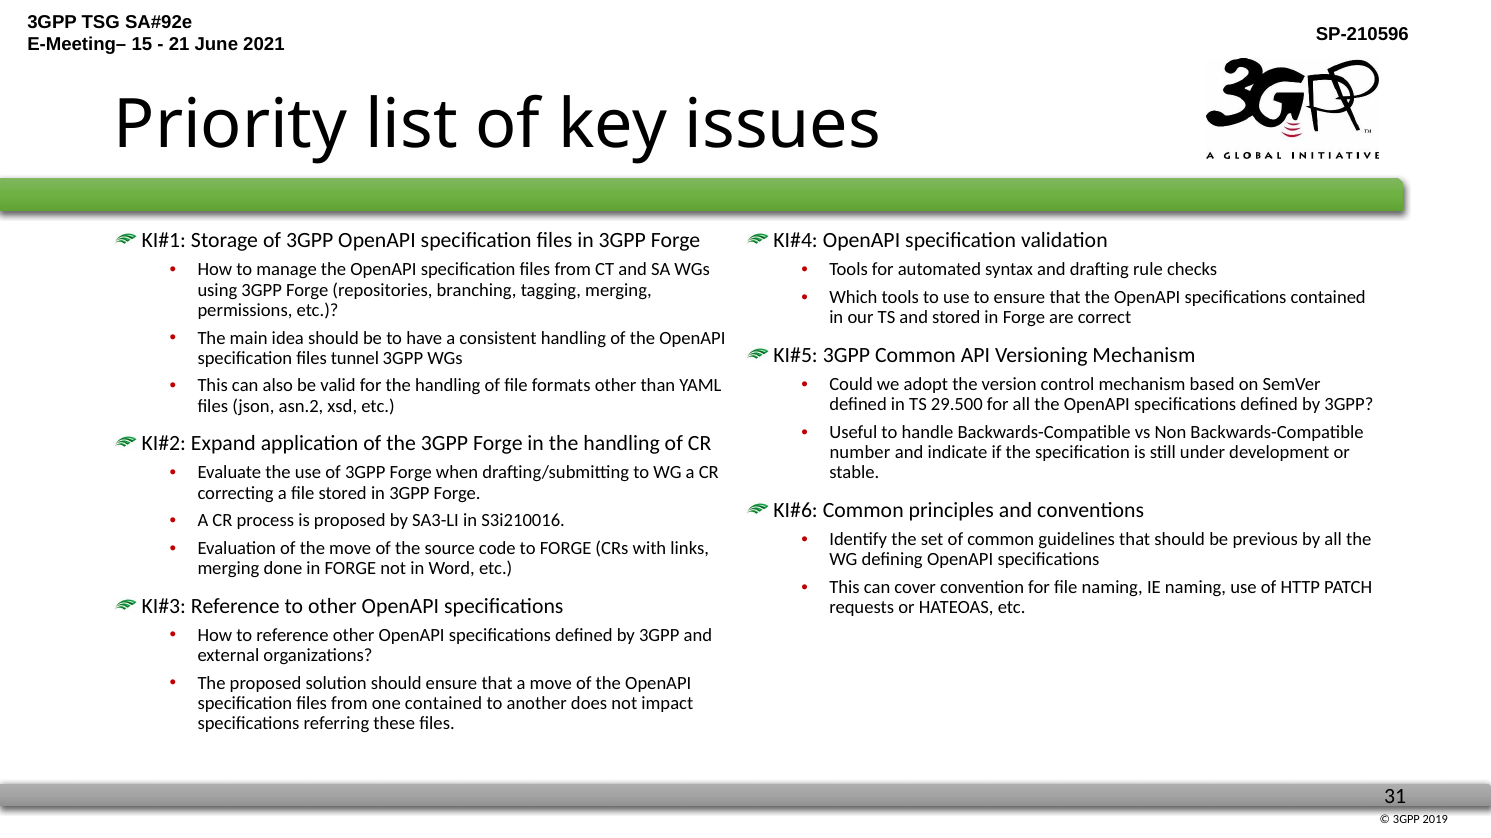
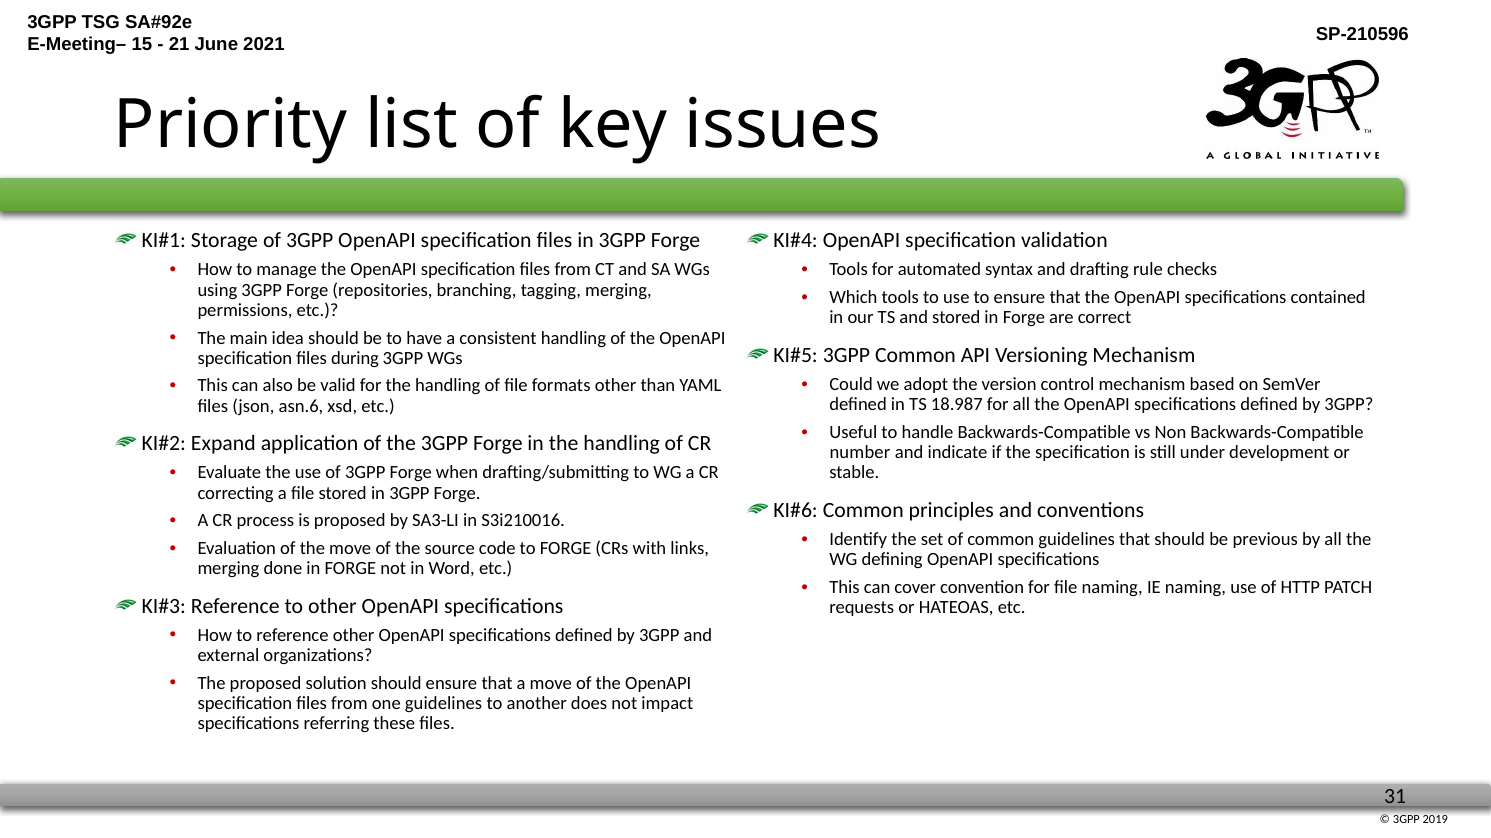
tunnel: tunnel -> during (355, 358)
29.500: 29.500 -> 18.987 (957, 405)
asn.2: asn.2 -> asn.6 (301, 406)
one contained: contained -> guidelines (444, 704)
